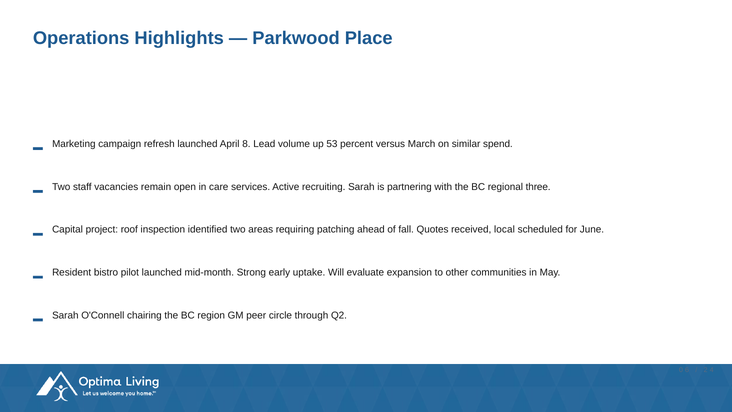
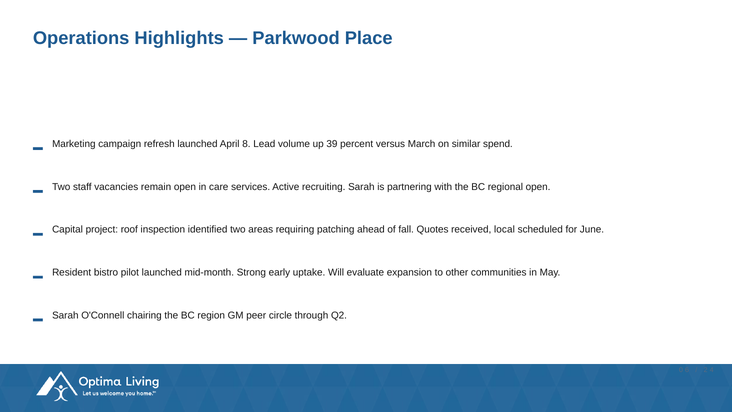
53: 53 -> 39 (332, 144)
regional three: three -> open (538, 187)
